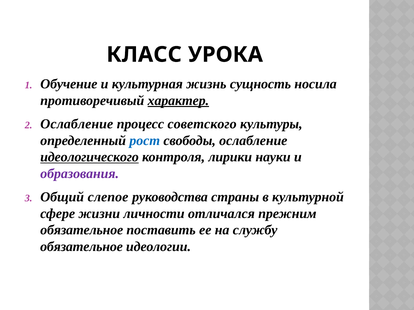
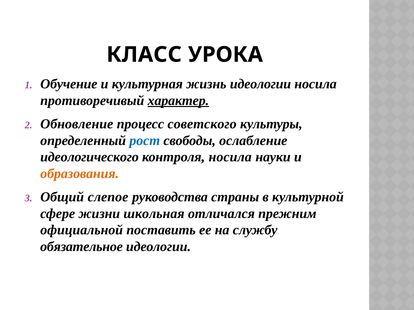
жизнь сущность: сущность -> идеологии (260, 84)
Ослабление: Ослабление -> Обновление (77, 124)
идеологического underline: present -> none (90, 157)
контроля лирики: лирики -> носила (230, 157)
образования colour: purple -> orange (80, 174)
личности: личности -> школьная (154, 214)
обязательное: обязательное -> официальной (82, 230)
